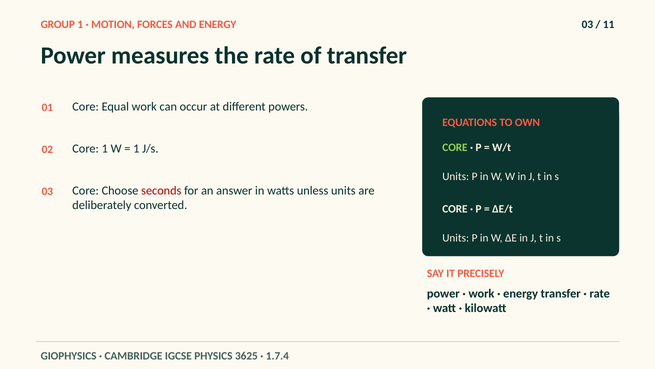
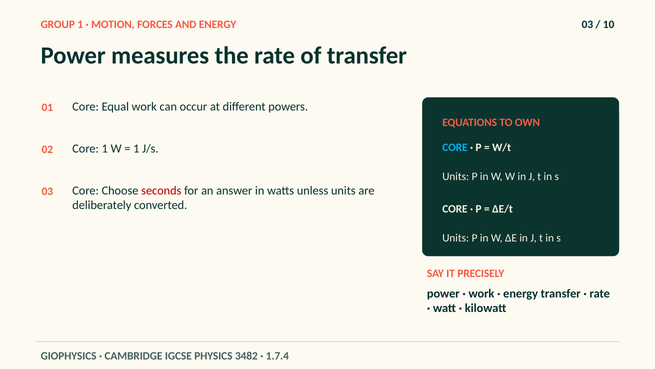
11: 11 -> 10 (609, 24)
CORE colour: light green -> light blue (455, 147)
3625: 3625 -> 3482 (246, 355)
